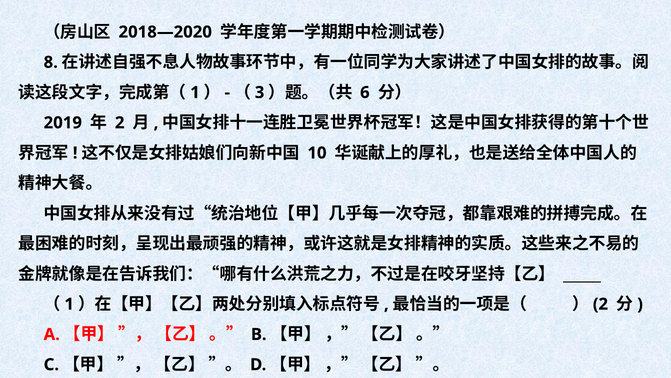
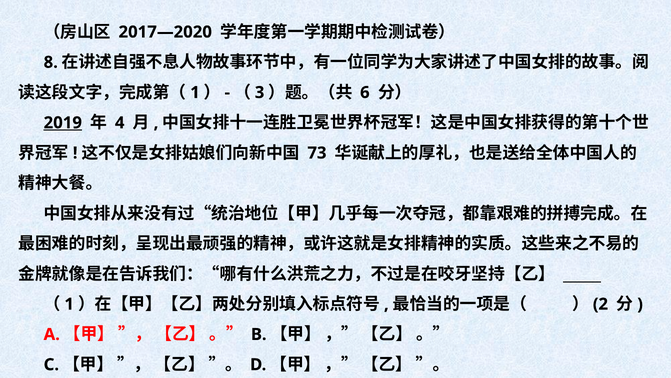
2018—2020: 2018—2020 -> 2017—2020 (165, 32)
2019 underline: none -> present (63, 123)
2: 2 -> 4 (120, 123)
10: 10 -> 73 (317, 153)
